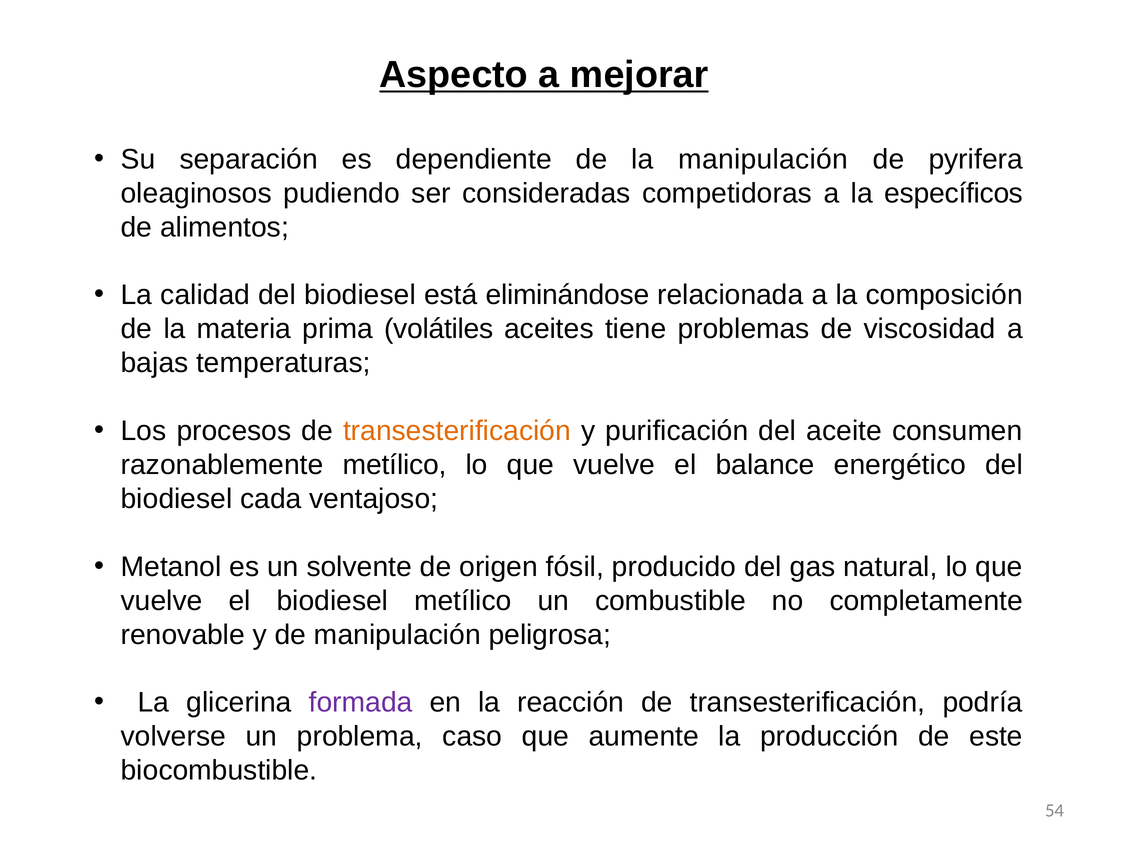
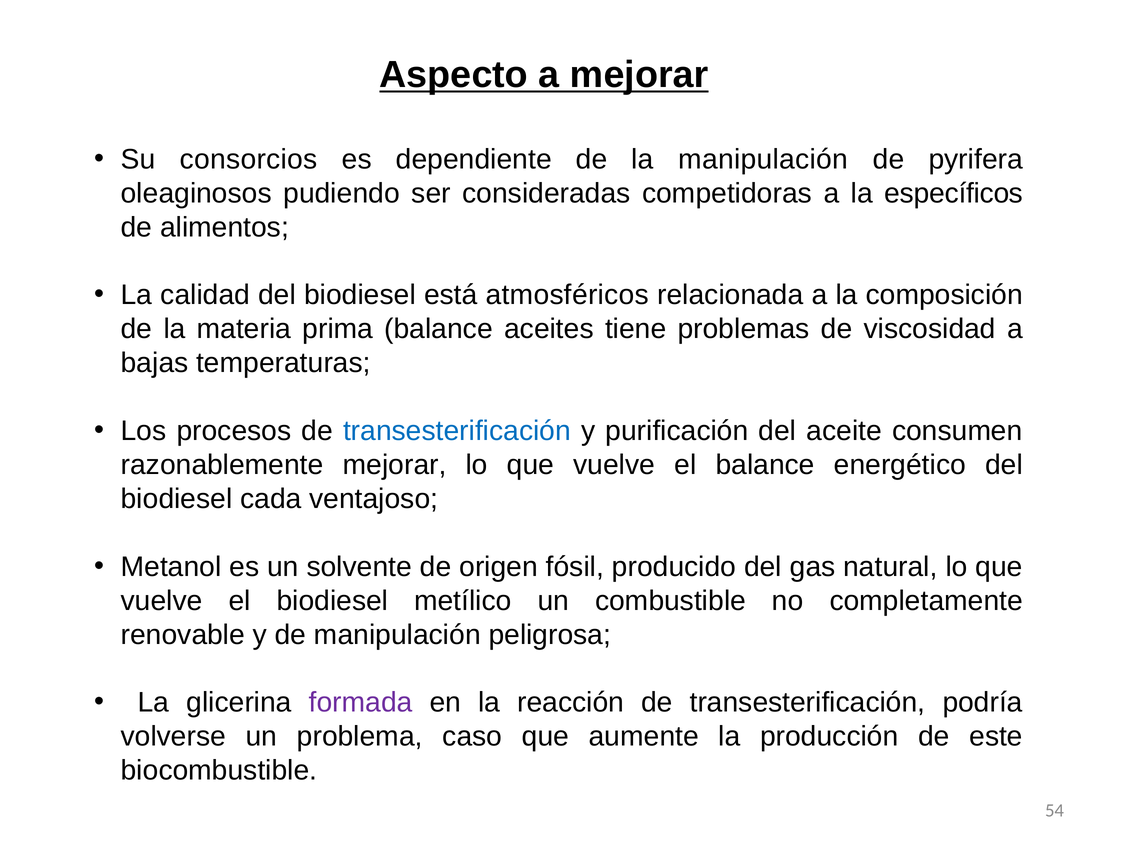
separación: separación -> consorcios (249, 159)
eliminándose: eliminándose -> atmosféricos (567, 295)
prima volátiles: volátiles -> balance (439, 329)
transesterificación colour: orange -> blue (457, 431)
razonablemente metílico: metílico -> mejorar (395, 465)
